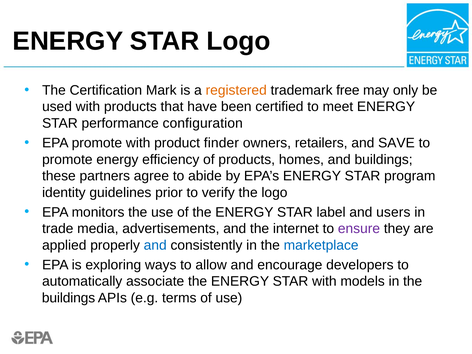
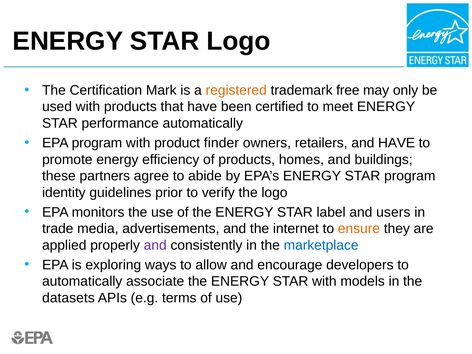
performance configuration: configuration -> automatically (203, 123)
EPA promote: promote -> program (97, 143)
and SAVE: SAVE -> HAVE (397, 143)
ensure colour: purple -> orange (359, 229)
and colour: blue -> purple (155, 245)
buildings: buildings -> datasets (68, 298)
